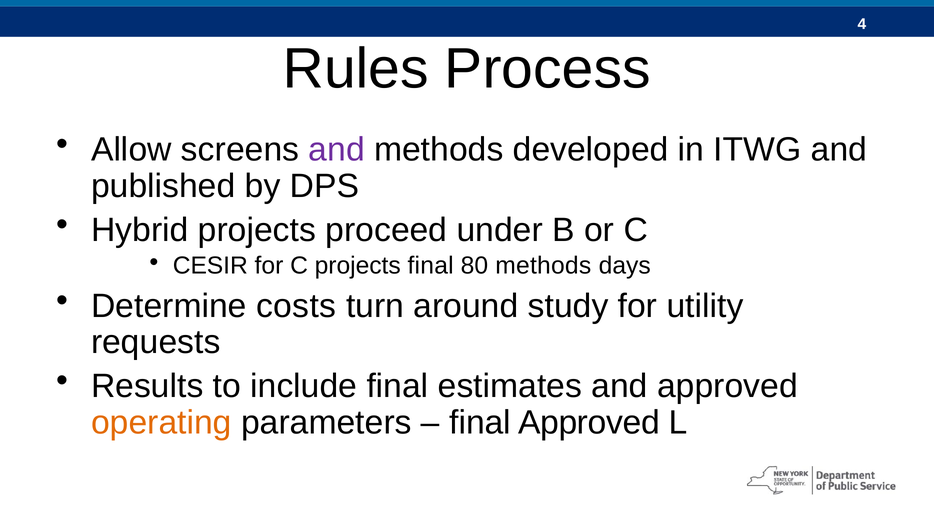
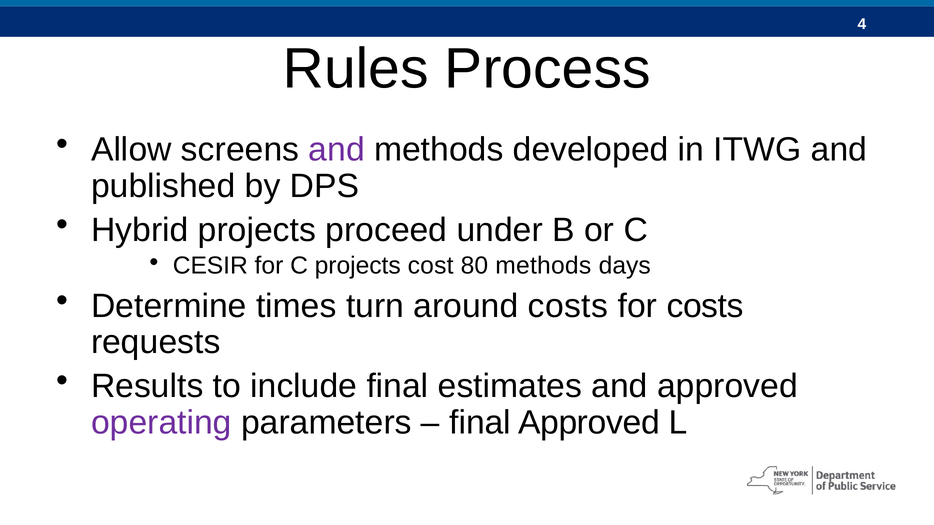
projects final: final -> cost (431, 266)
costs: costs -> times (296, 306)
around study: study -> costs (568, 306)
for utility: utility -> costs (705, 306)
operating colour: orange -> purple (161, 423)
